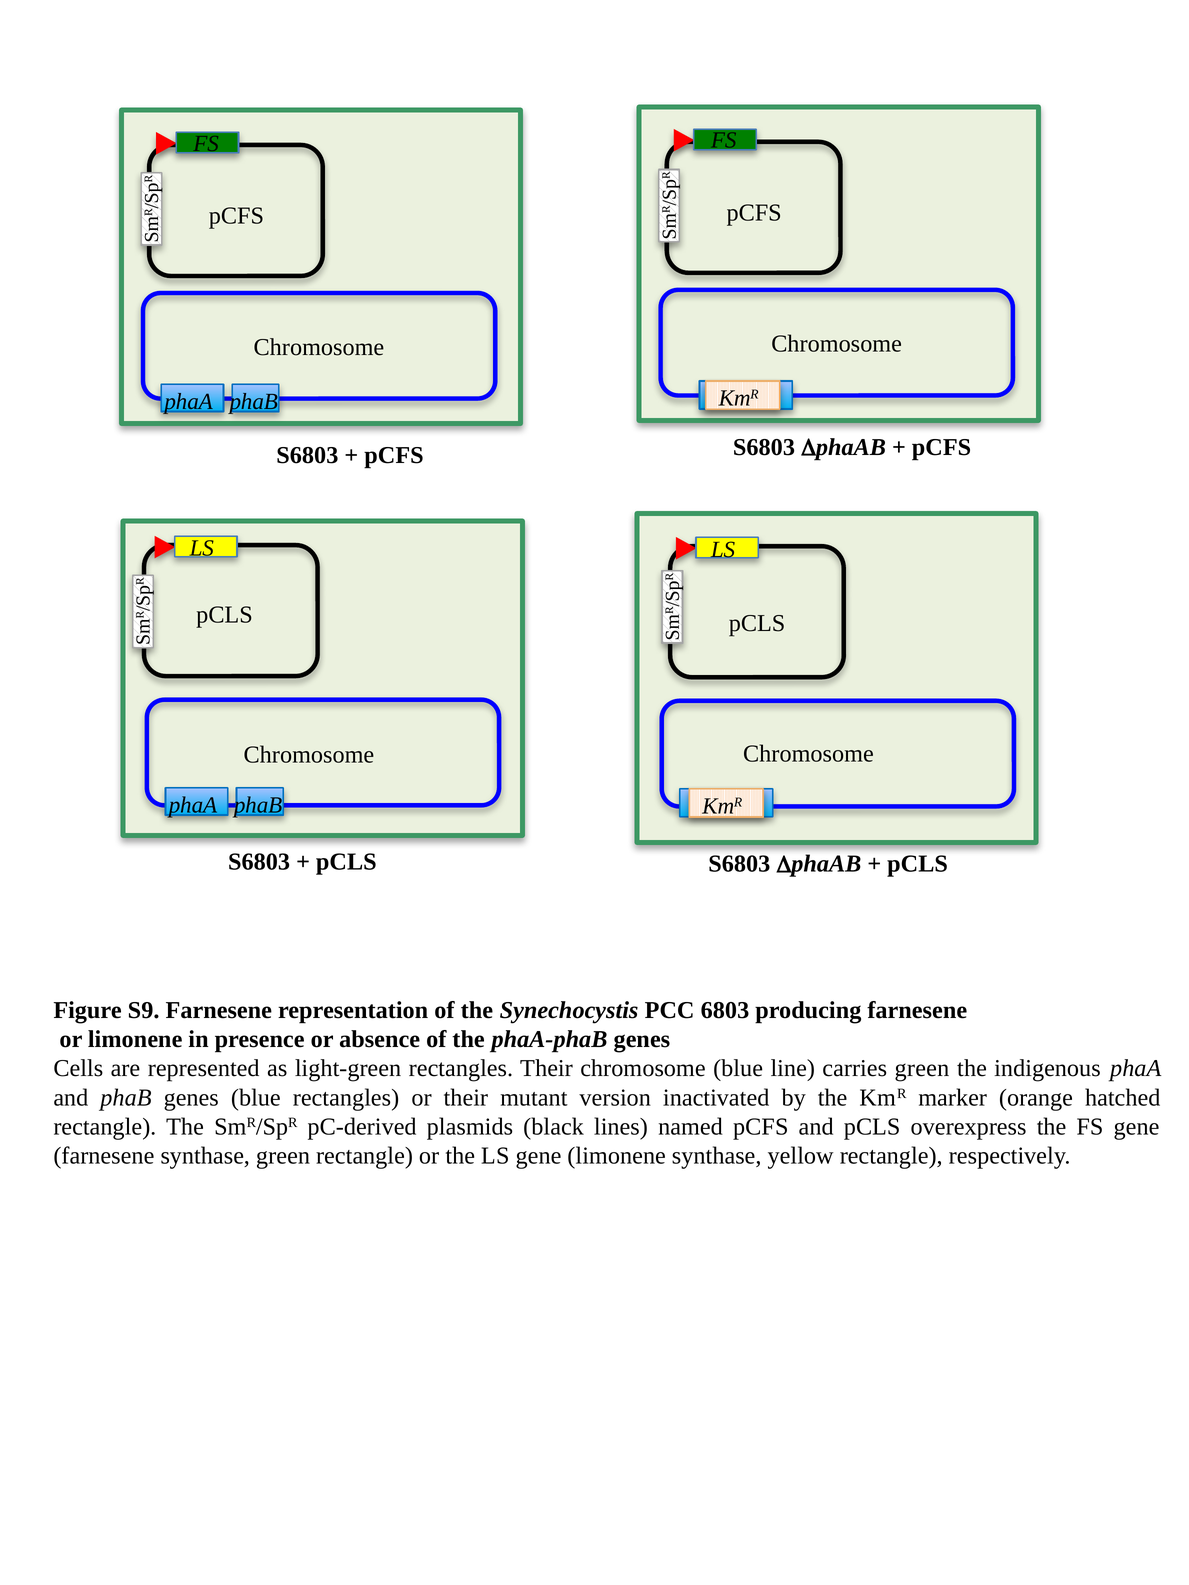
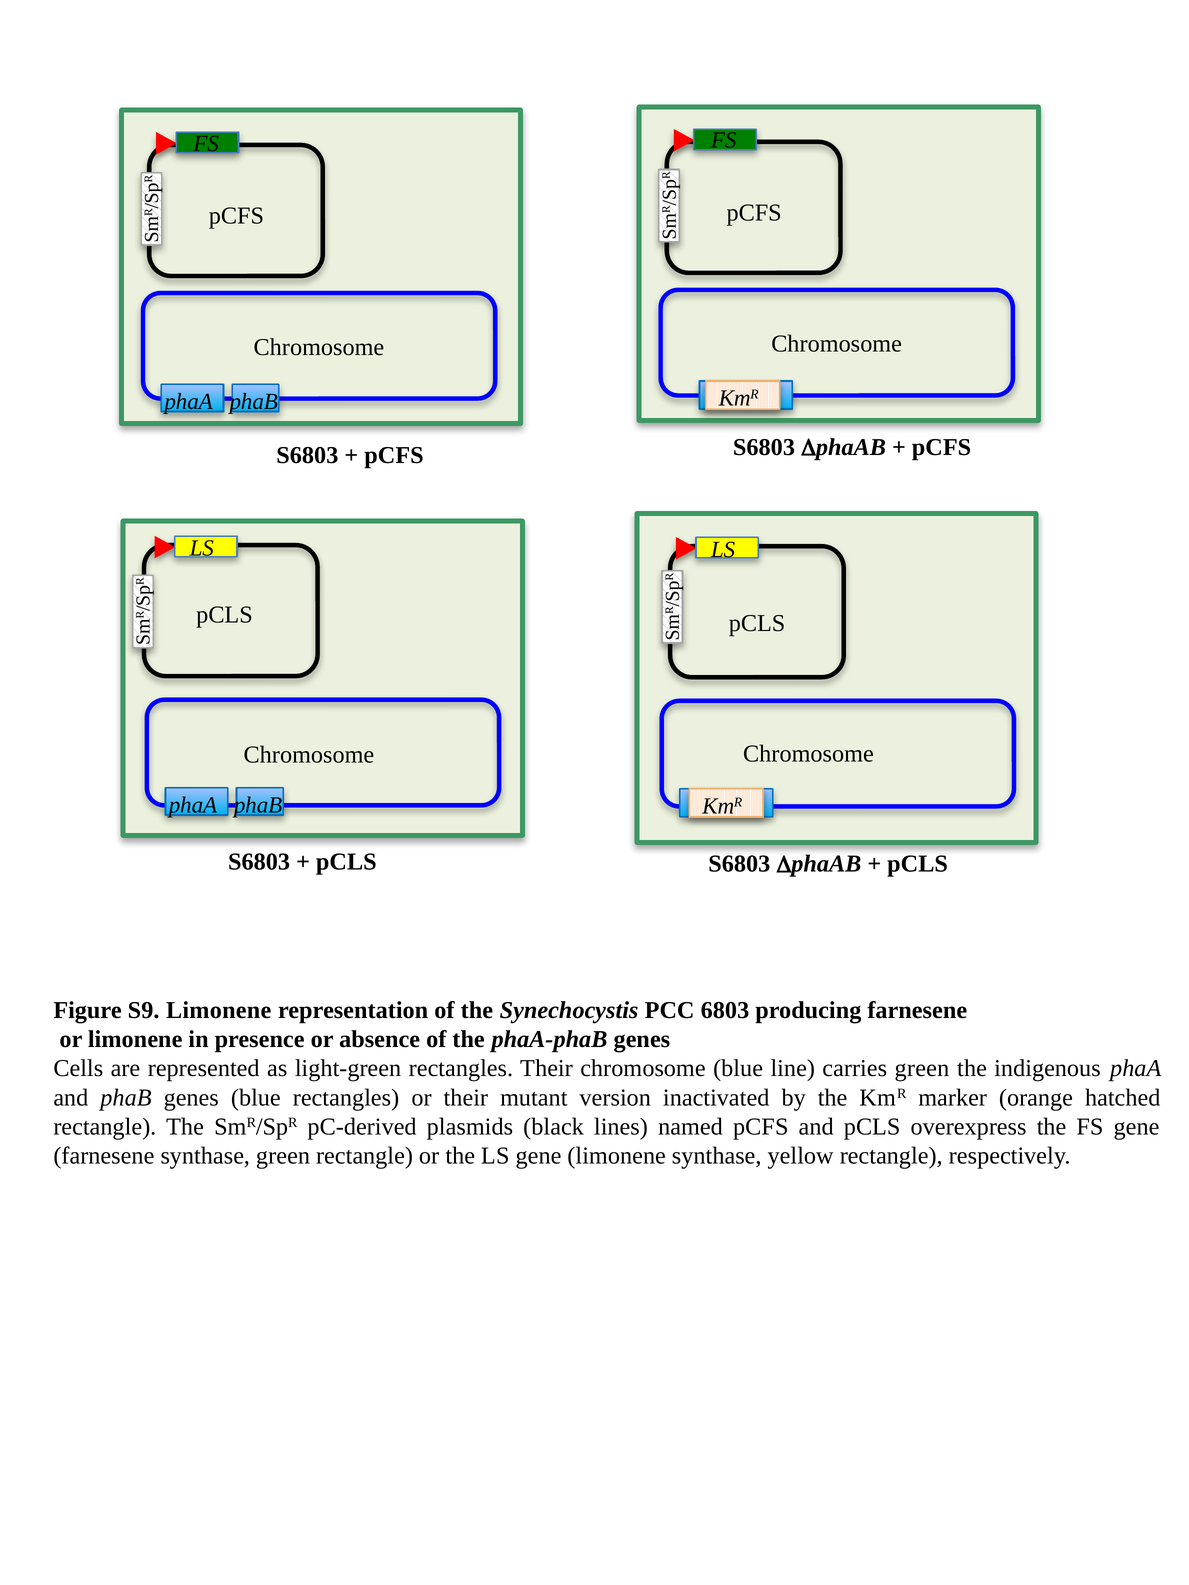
S9 Farnesene: Farnesene -> Limonene (219, 1011)
